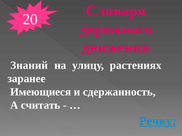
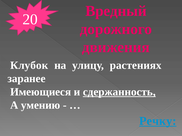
Словаря: Словаря -> Вредный (116, 11)
Знаний: Знаний -> Клубок (29, 66)
сдержанность underline: none -> present (119, 92)
считать: считать -> умению (41, 106)
